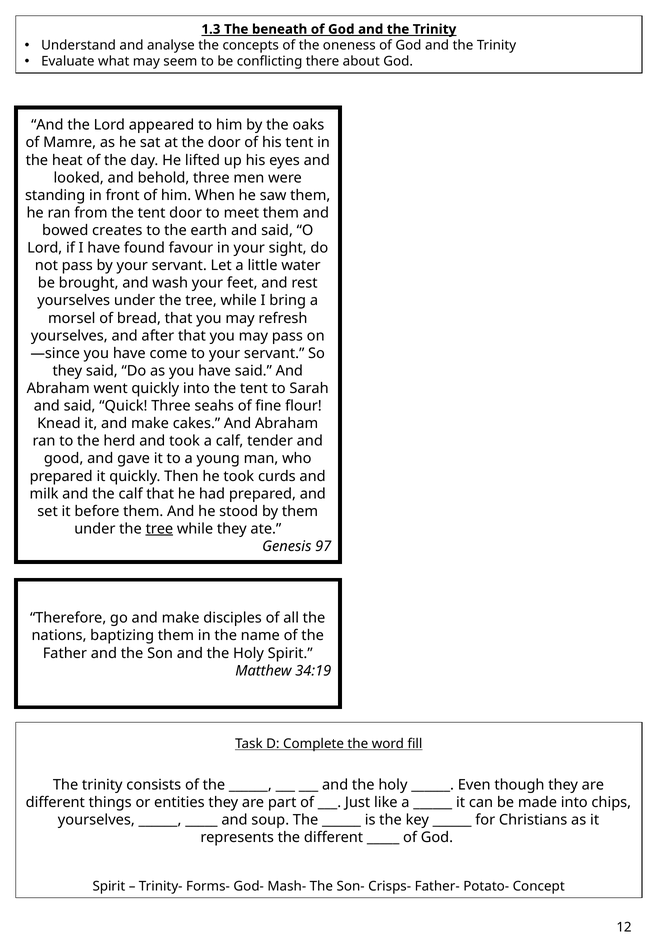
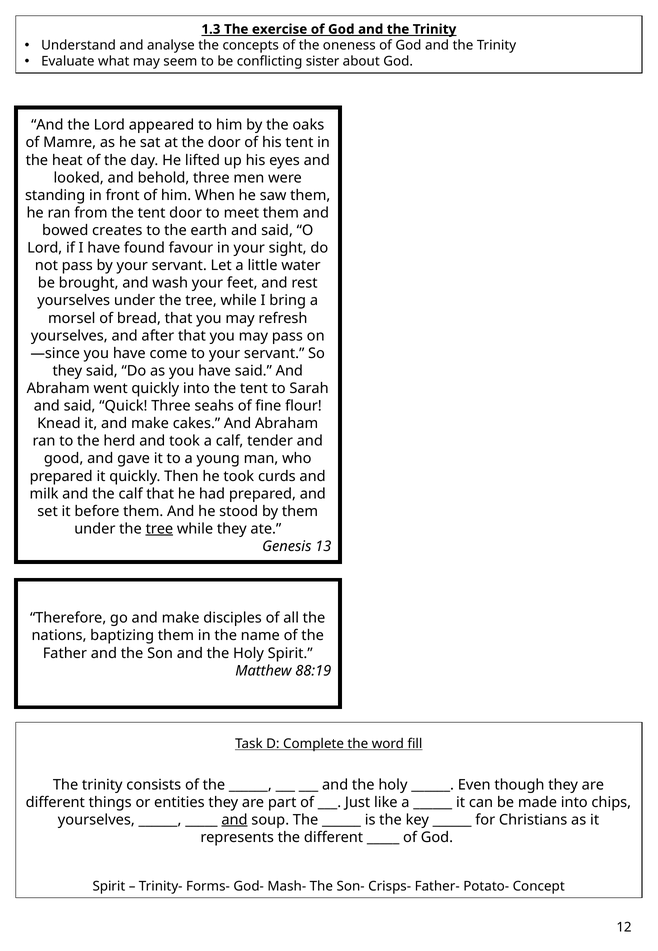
beneath: beneath -> exercise (280, 29)
there: there -> sister (323, 61)
97: 97 -> 13 (323, 546)
34:19: 34:19 -> 88:19 (313, 670)
and underline: none -> present (235, 819)
